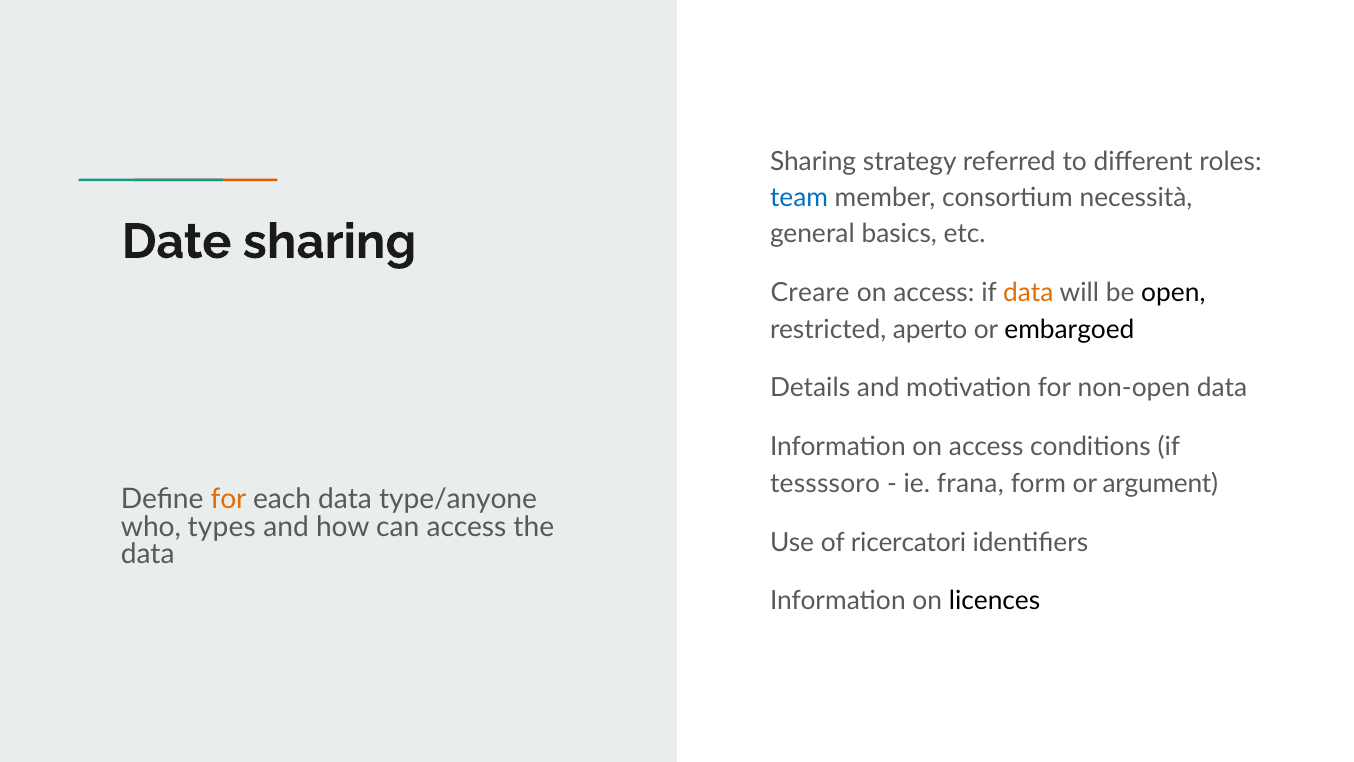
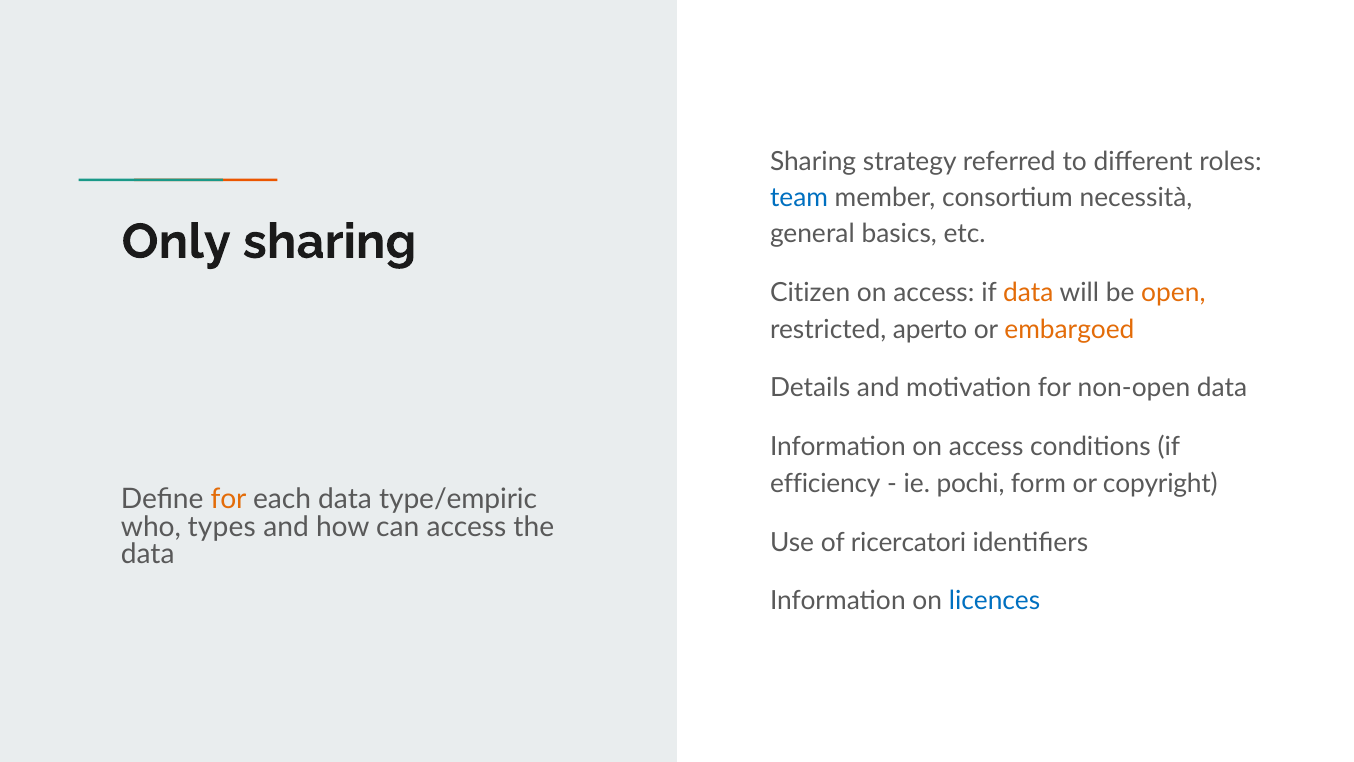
Date: Date -> Only (176, 242)
Creare: Creare -> Citizen (810, 293)
open colour: black -> orange (1173, 293)
embargoed colour: black -> orange (1069, 329)
tessssoro: tessssoro -> efficiency (825, 483)
frana: frana -> pochi (971, 483)
argument: argument -> copyright (1160, 483)
type/anyone: type/anyone -> type/empiric (458, 499)
licences colour: black -> blue (995, 601)
